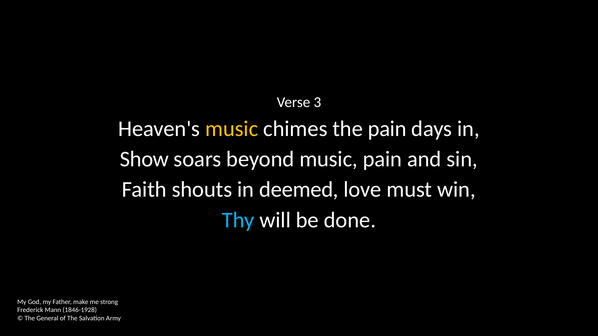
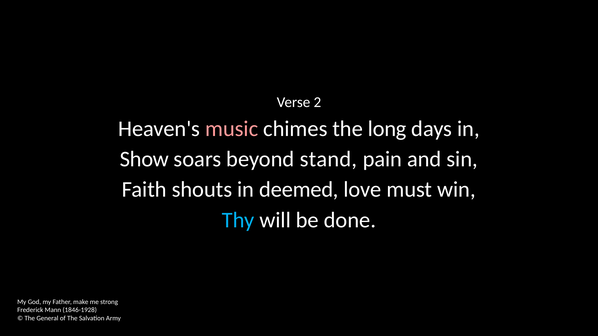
3: 3 -> 2 (317, 103)
music colour: yellow -> pink (232, 129)
the pain: pain -> long (387, 129)
beyond music: music -> stand (328, 159)
